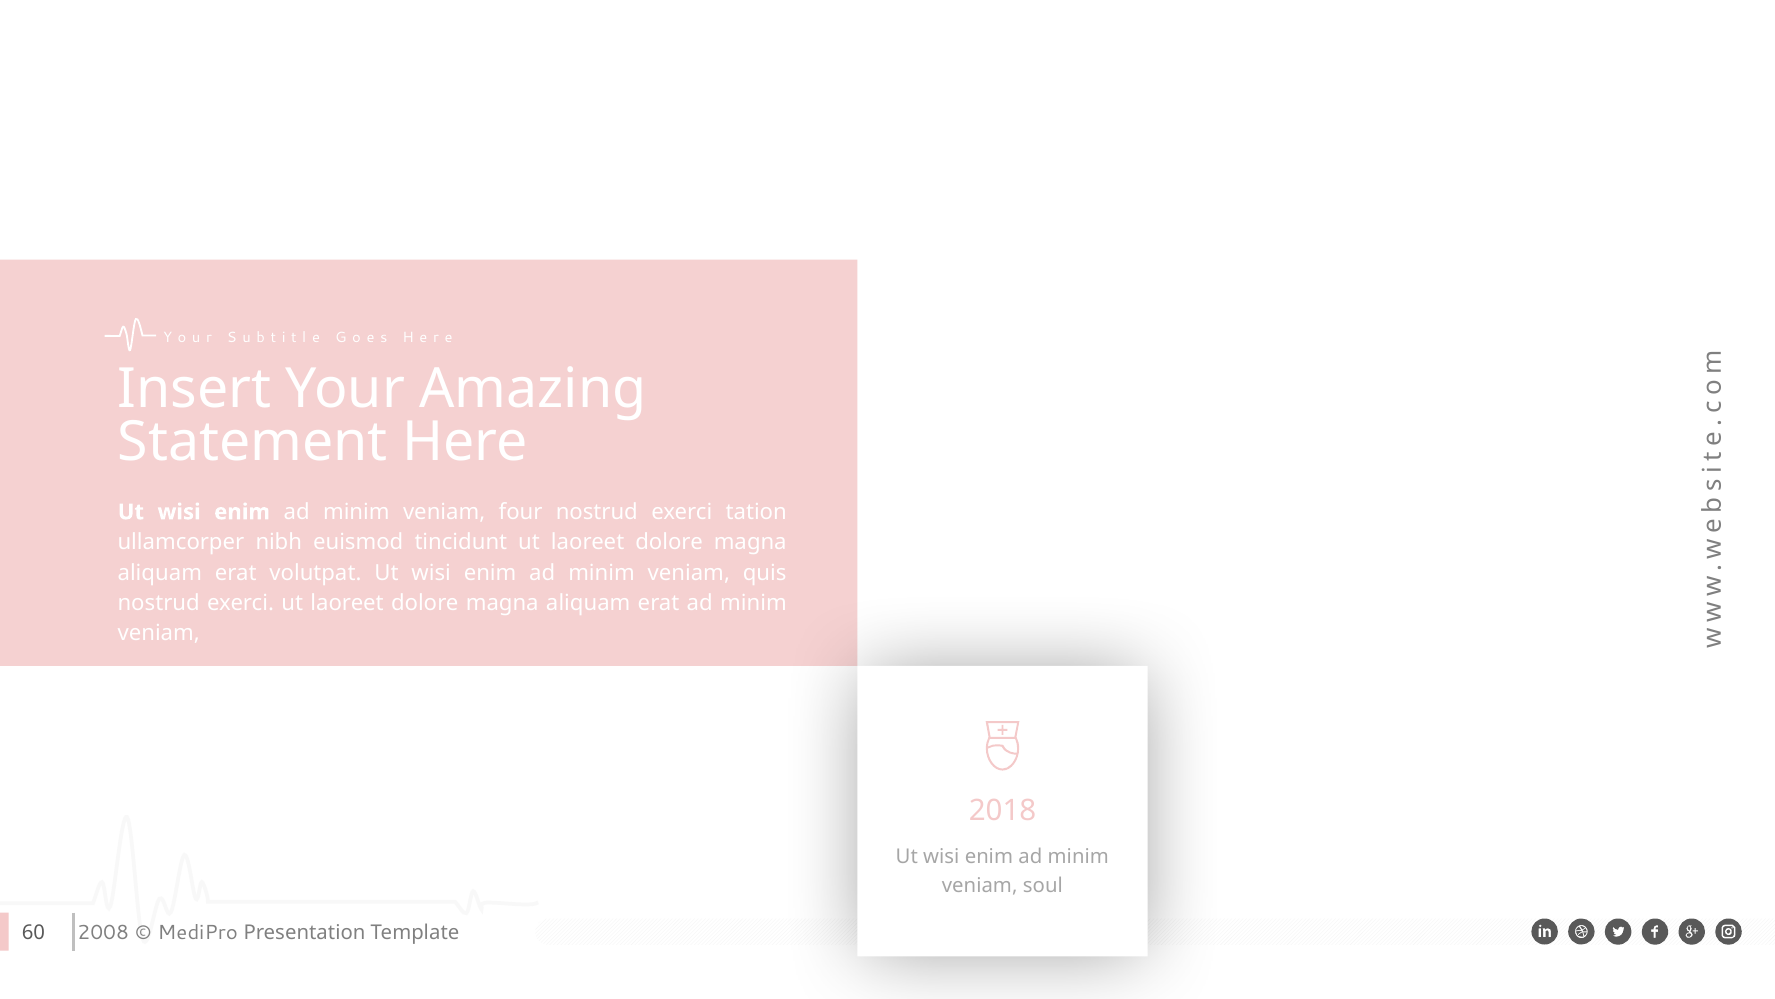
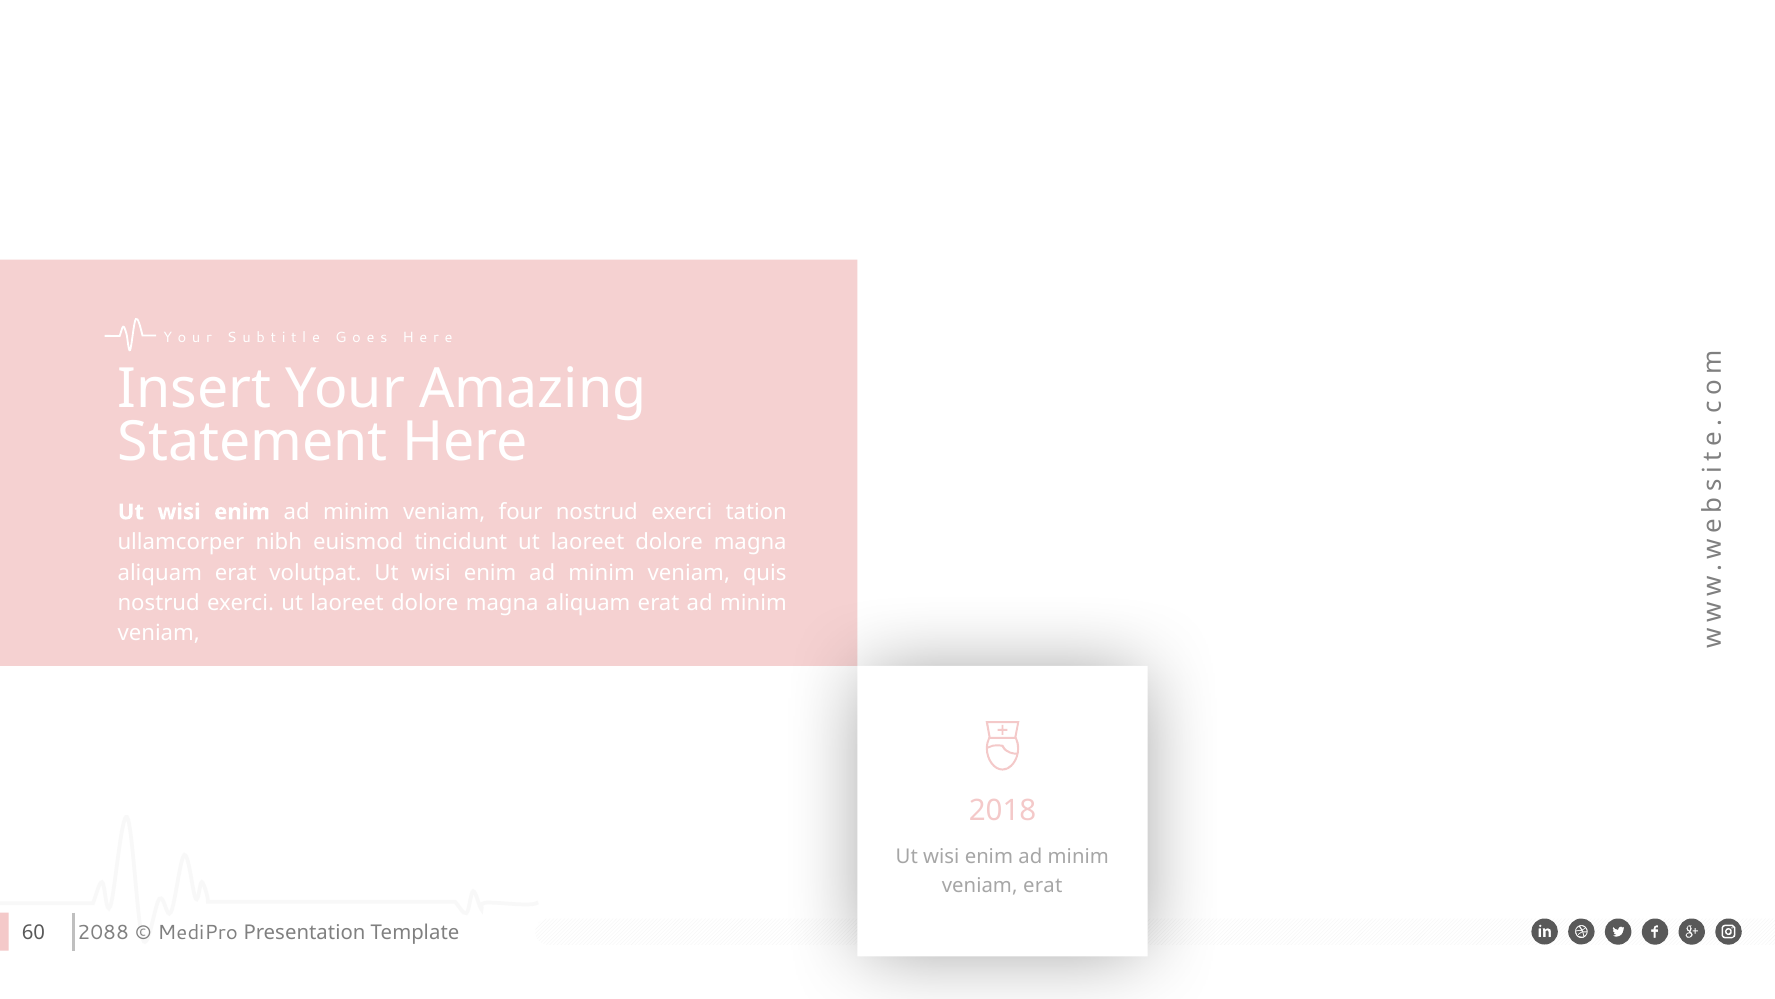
veniam soul: soul -> erat (1043, 885)
2008: 2008 -> 2088 (103, 932)
